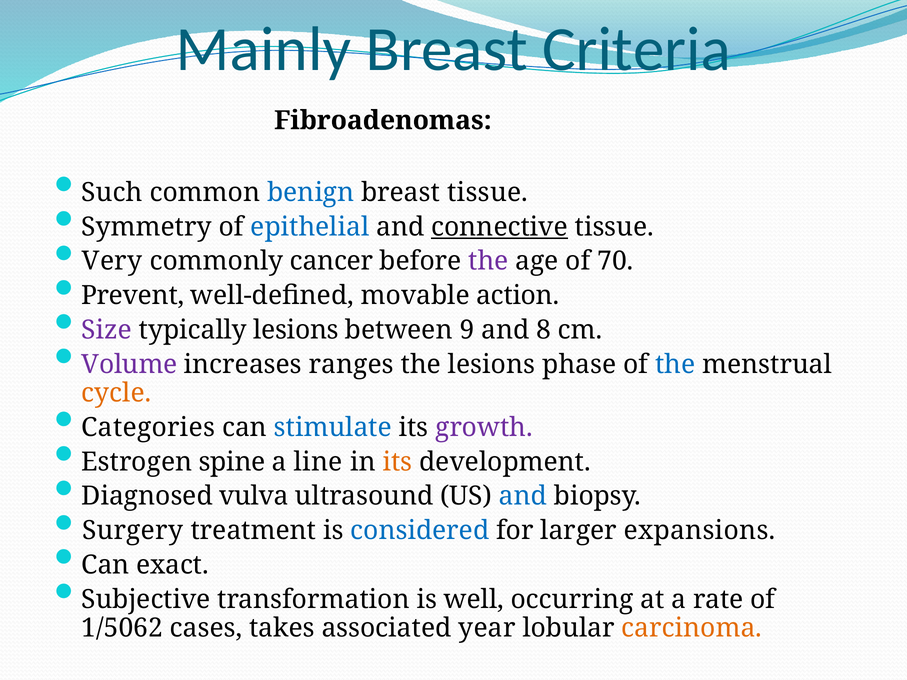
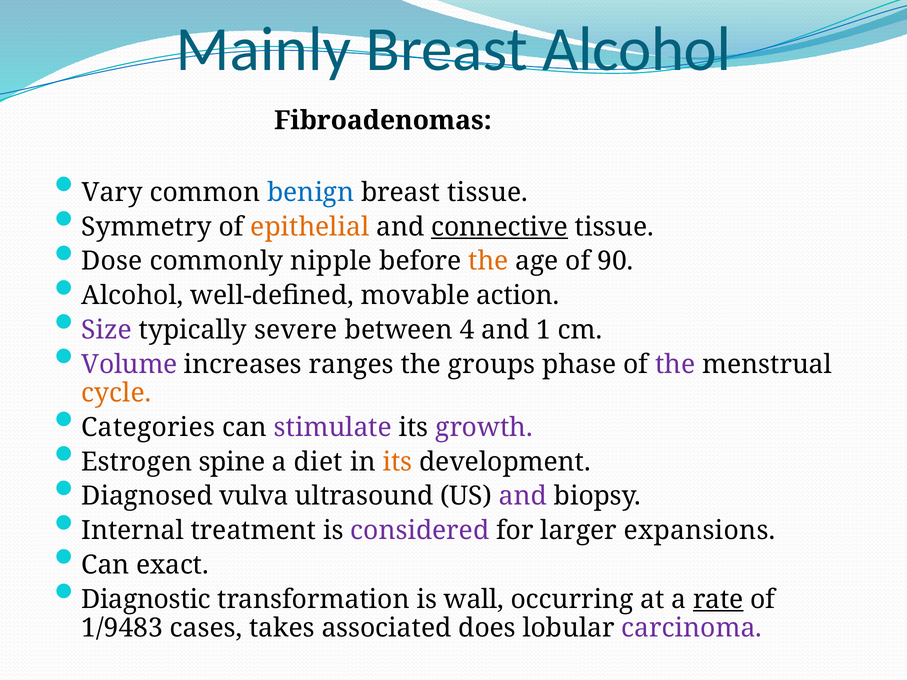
Breast Criteria: Criteria -> Alcohol (637, 50)
Such: Such -> Vary (112, 192)
epithelial colour: blue -> orange (310, 227)
Very: Very -> Dose (112, 261)
cancer: cancer -> nipple (331, 261)
the colour: purple -> orange (488, 261)
70: 70 -> 90 (615, 261)
Prevent: Prevent -> Alcohol (133, 296)
typically lesions: lesions -> severe (296, 330)
9: 9 -> 4 (467, 330)
8: 8 -> 1 (544, 330)
the lesions: lesions -> groups (492, 365)
the colour: blue -> purple (675, 365)
stimulate colour: blue -> purple (333, 428)
line: line -> diet (318, 462)
and colour: blue -> purple (523, 496)
Surgery: Surgery -> Internal (133, 531)
considered colour: blue -> purple (420, 531)
Subjective: Subjective -> Diagnostic (146, 600)
well: well -> wall (474, 600)
rate underline: none -> present (718, 600)
1/5062: 1/5062 -> 1/9483 (122, 628)
year: year -> does (487, 628)
carcinoma colour: orange -> purple (692, 628)
